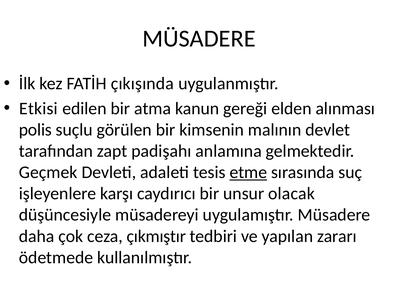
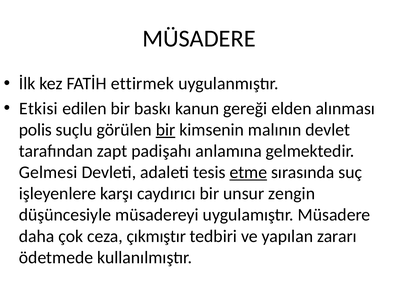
çıkışında: çıkışında -> ettirmek (142, 84)
atma: atma -> baskı (153, 108)
bir underline: none -> present (166, 130)
Geçmek: Geçmek -> Gelmesi (48, 172)
olacak: olacak -> zengin (292, 193)
